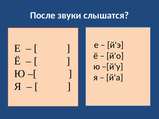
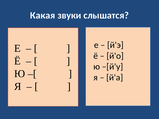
После: После -> Какая (43, 15)
